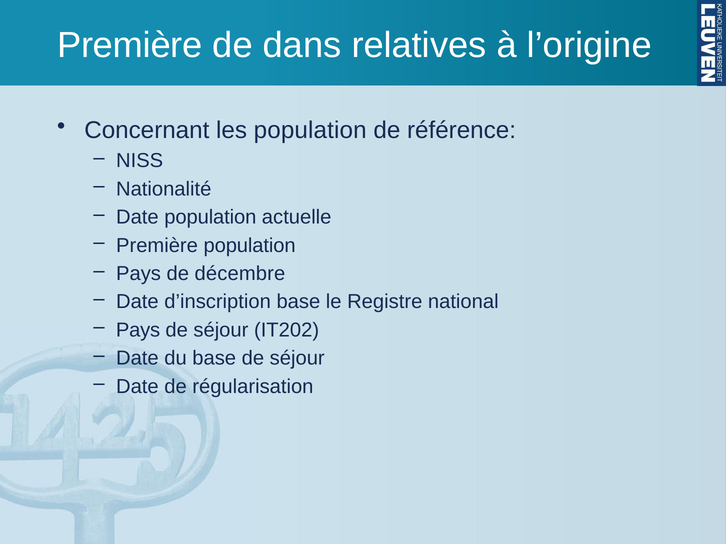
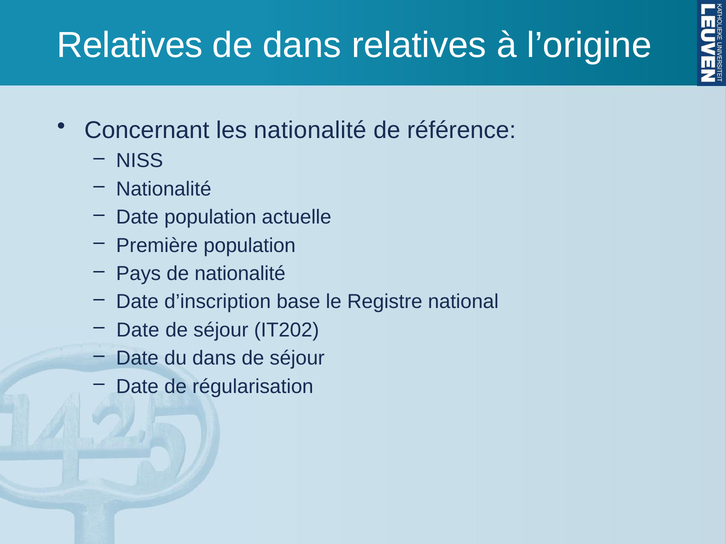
Première: Première -> Relatives (130, 45)
les population: population -> nationalité (310, 131)
de décembre: décembre -> nationalité (240, 274)
Pays: Pays -> Date (138, 330)
du base: base -> dans (214, 359)
